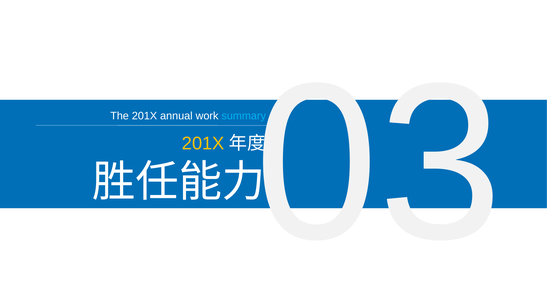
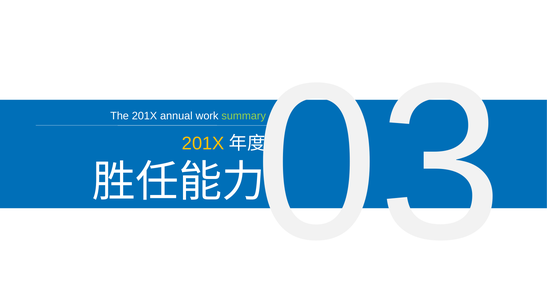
summary colour: light blue -> light green (244, 116)
